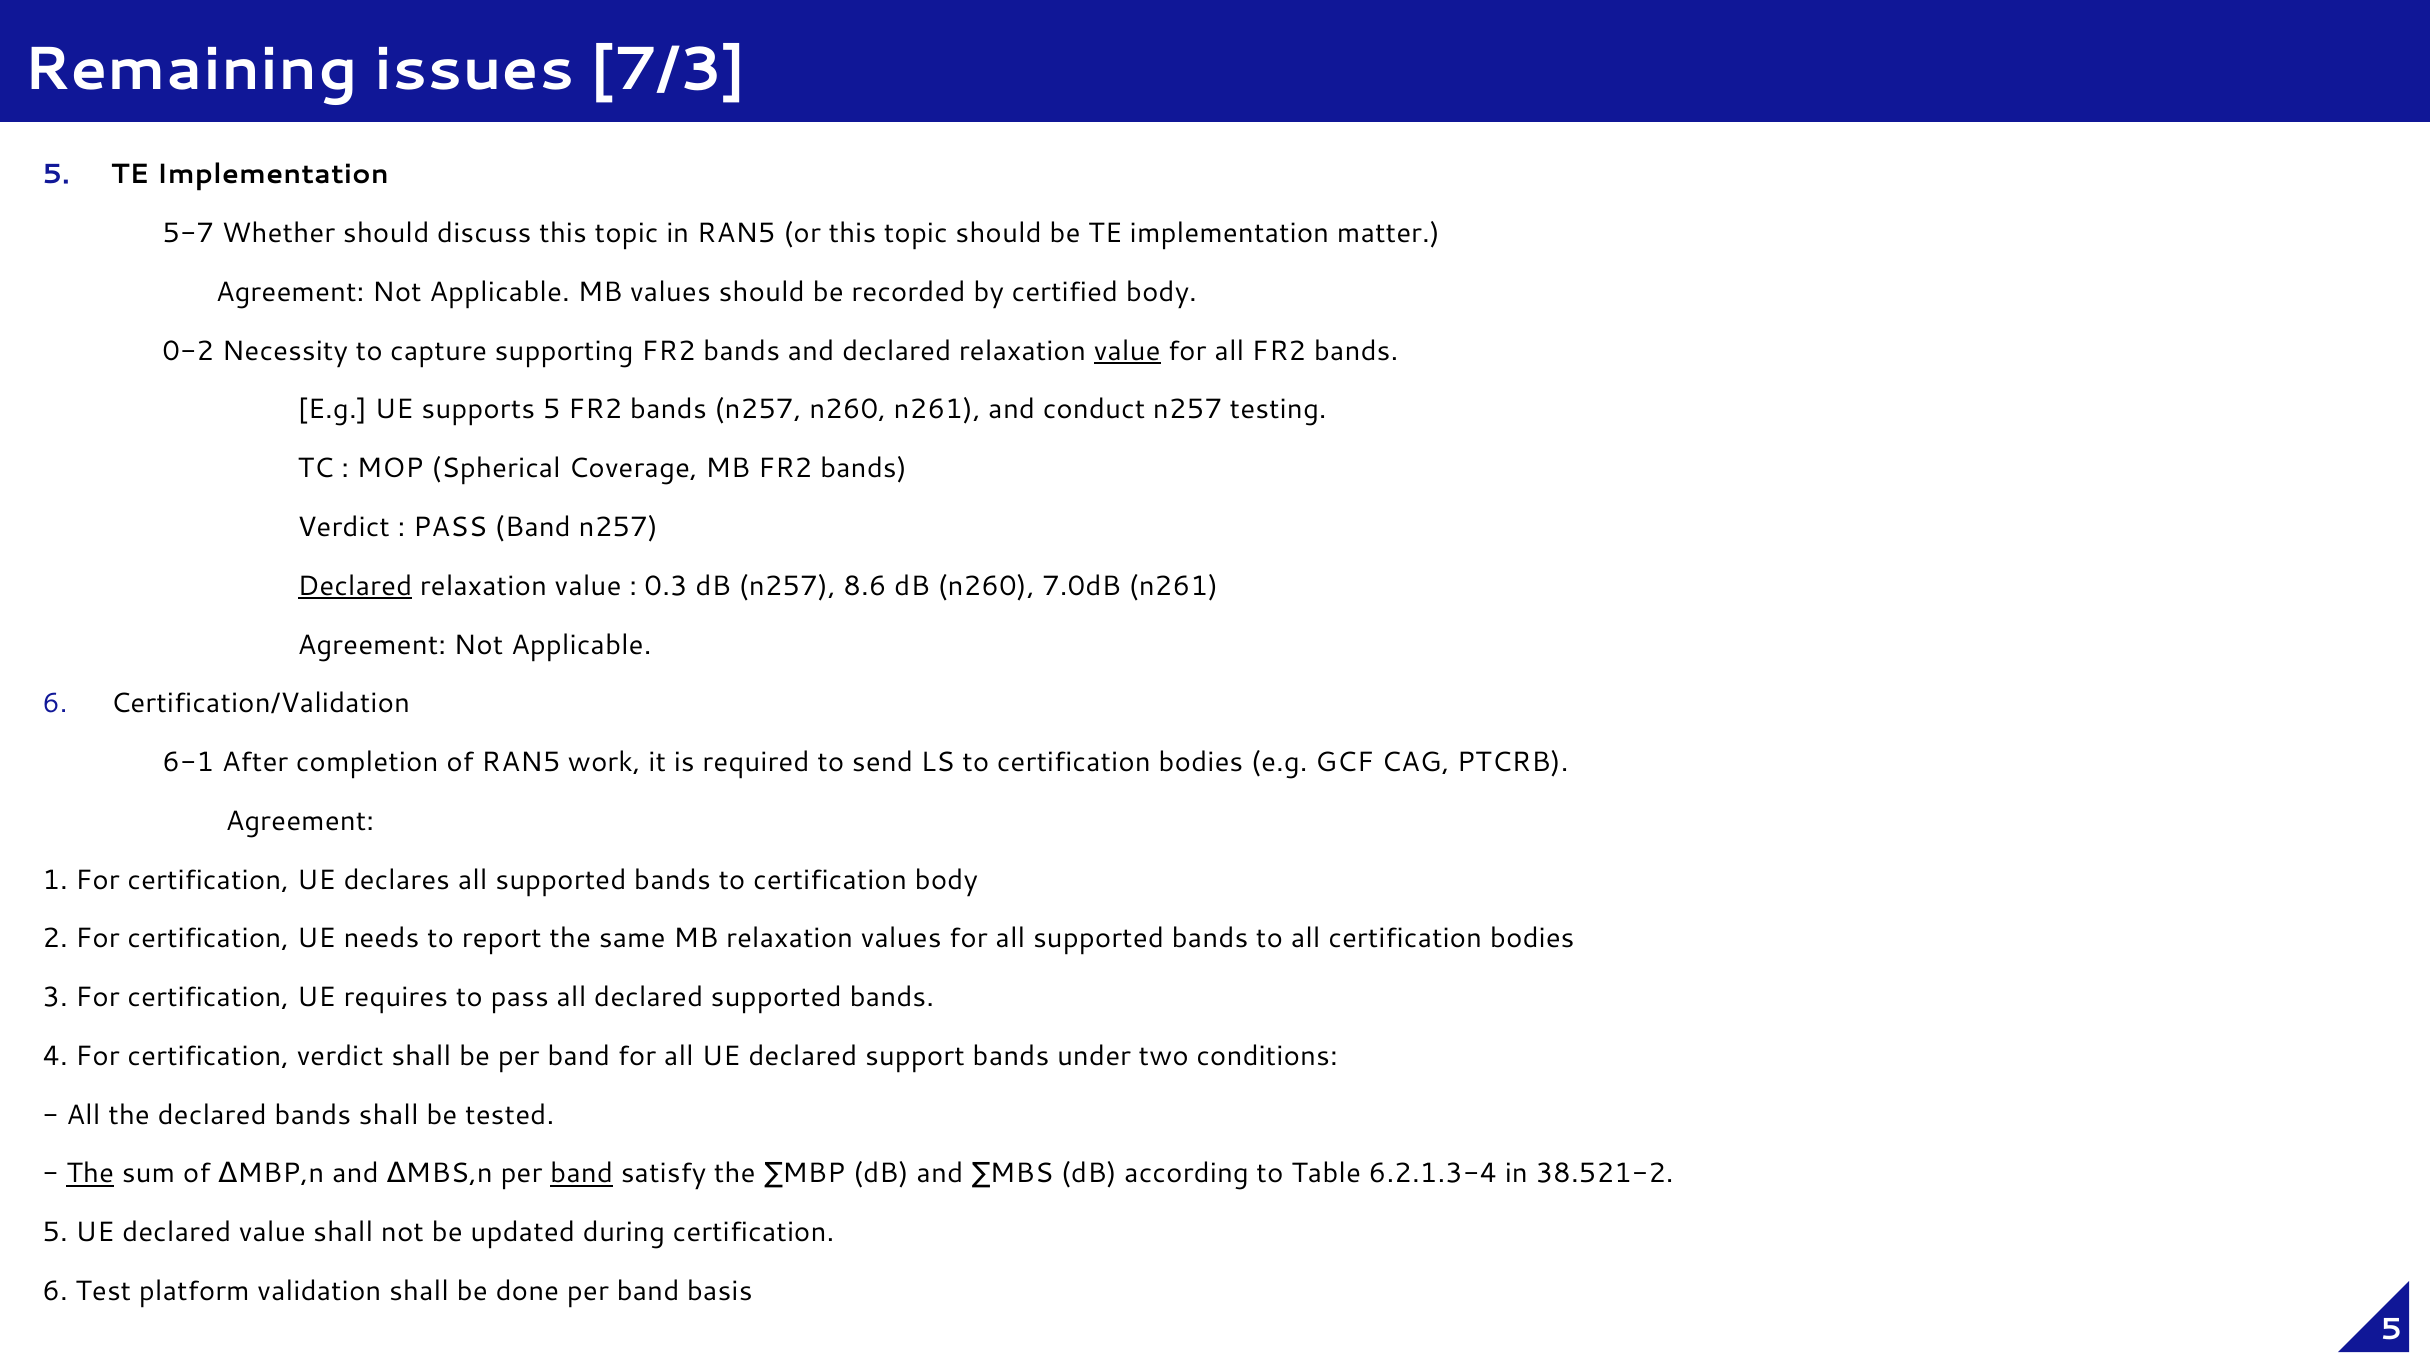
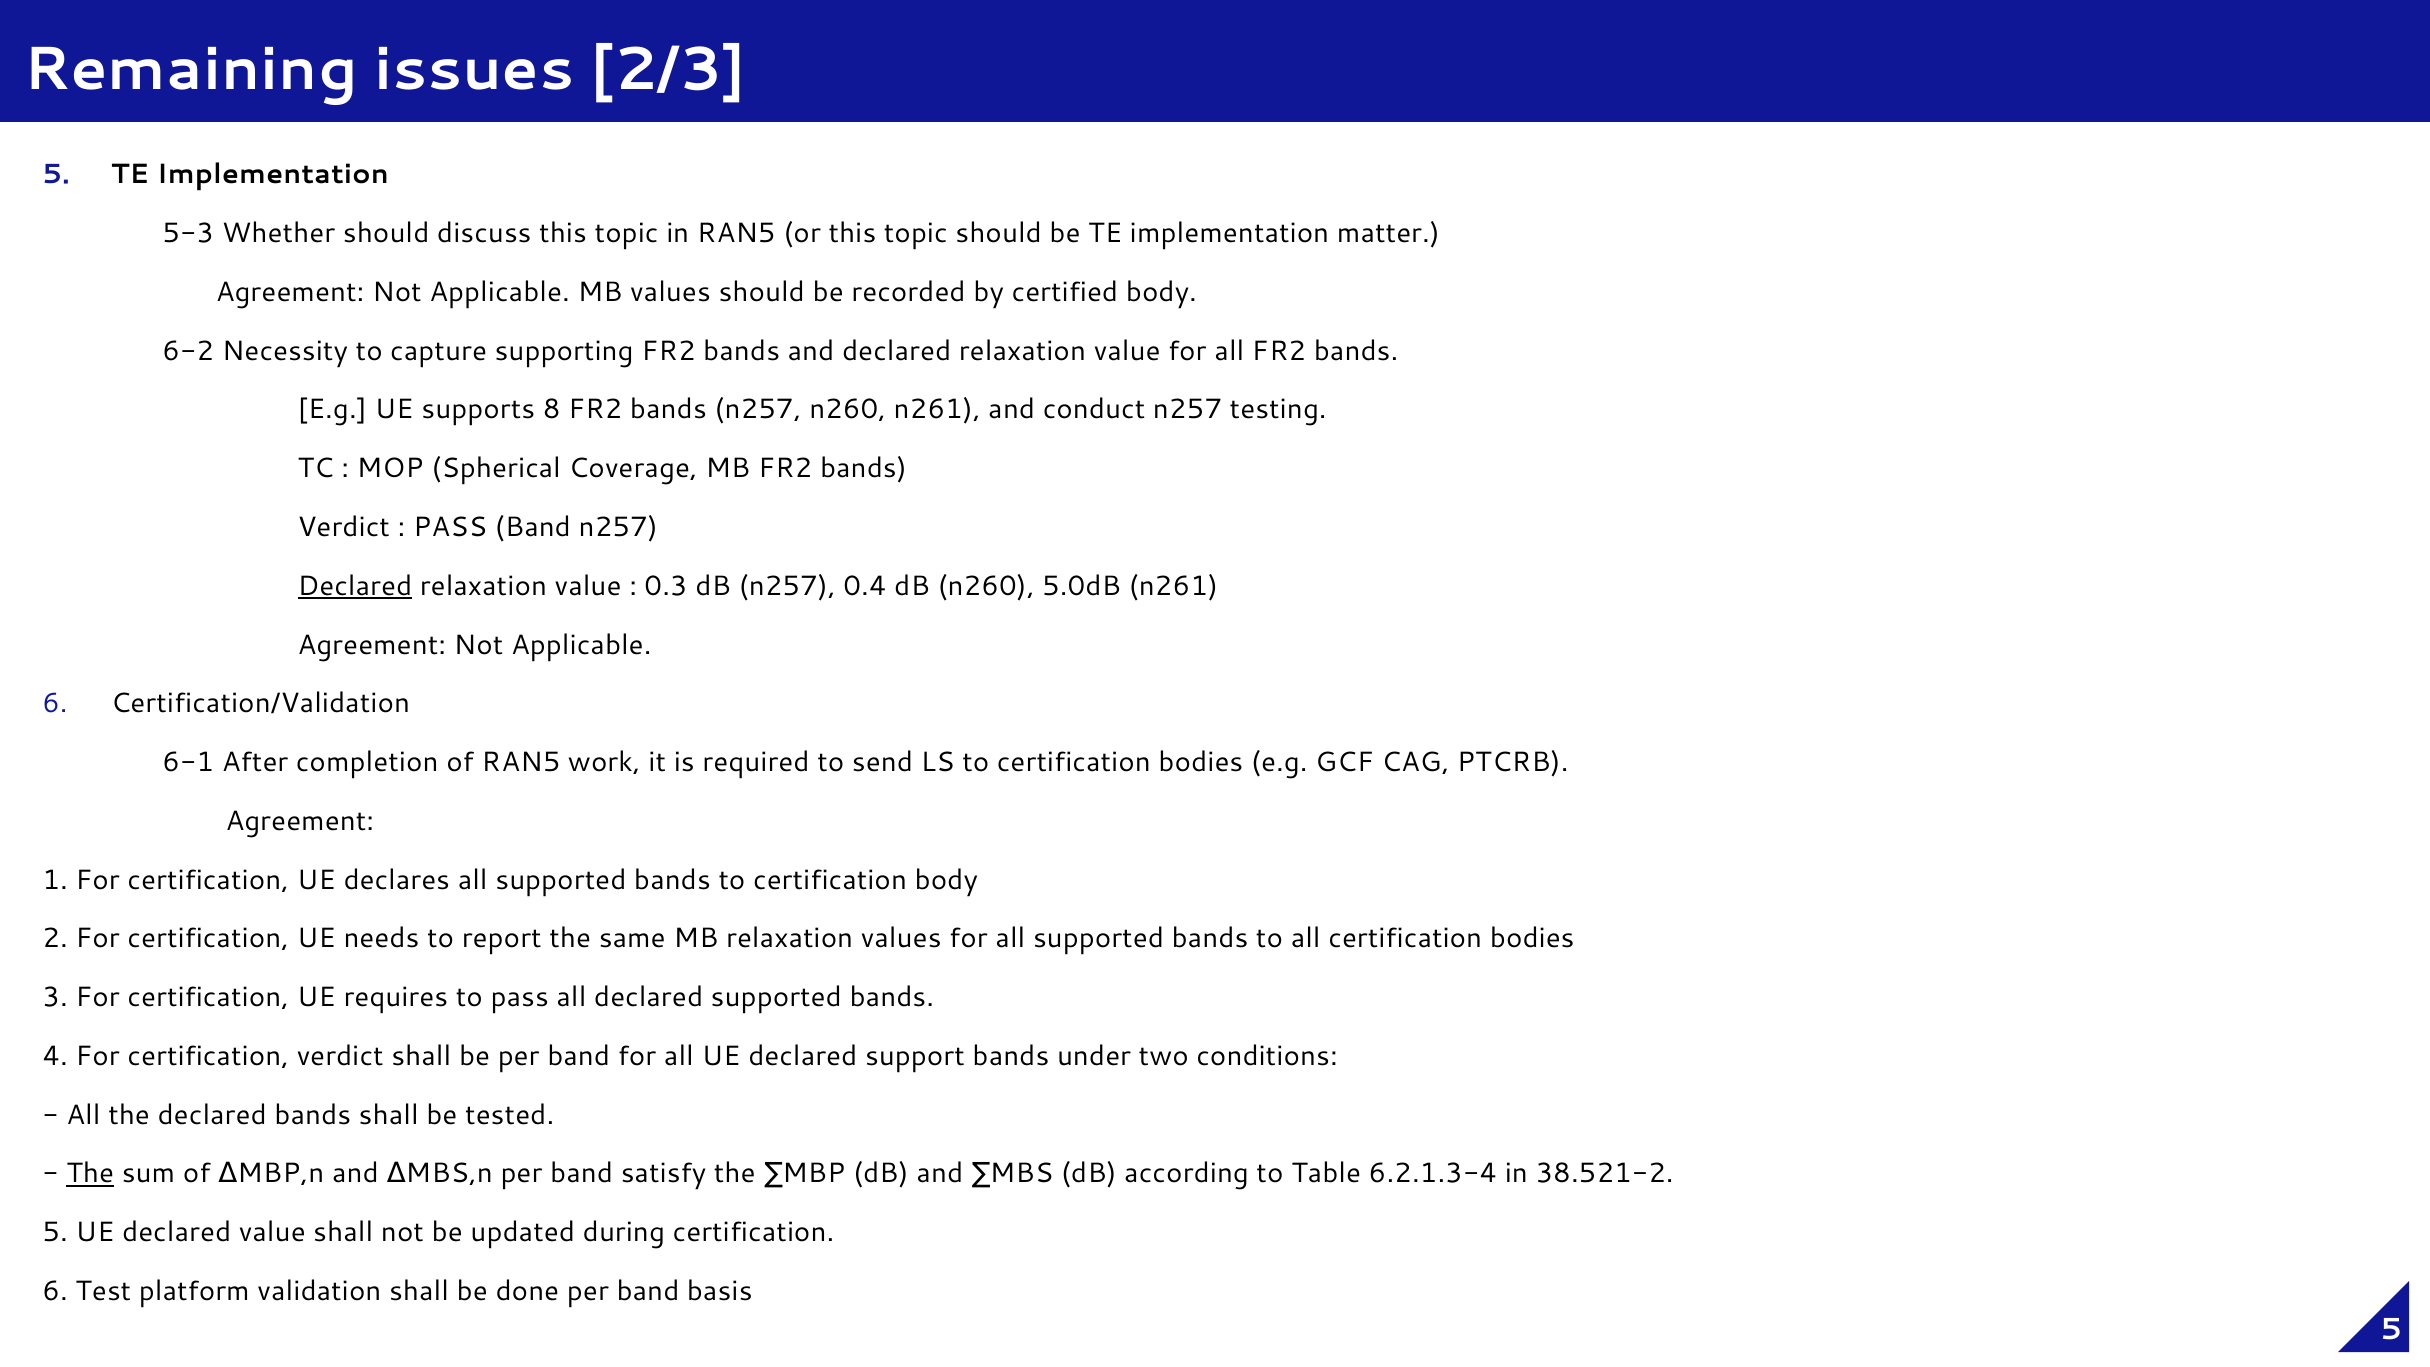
7/3: 7/3 -> 2/3 (668, 70)
5-7: 5-7 -> 5-3 (188, 233)
0-2: 0-2 -> 6-2 (188, 351)
value underline: present -> none (1127, 351)
supports 5: 5 -> 8 (552, 410)
8.6: 8.6 -> 0.4 (865, 586)
7.0dB: 7.0dB -> 5.0dB (1082, 586)
band underline: present -> none (582, 1174)
